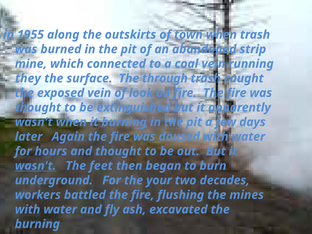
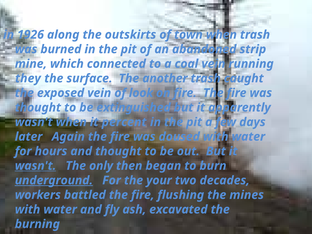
1955: 1955 -> 1926 (31, 35)
through: through -> another (165, 78)
it burning: burning -> percent (124, 122)
feet: feet -> only (101, 166)
underground underline: none -> present (54, 180)
